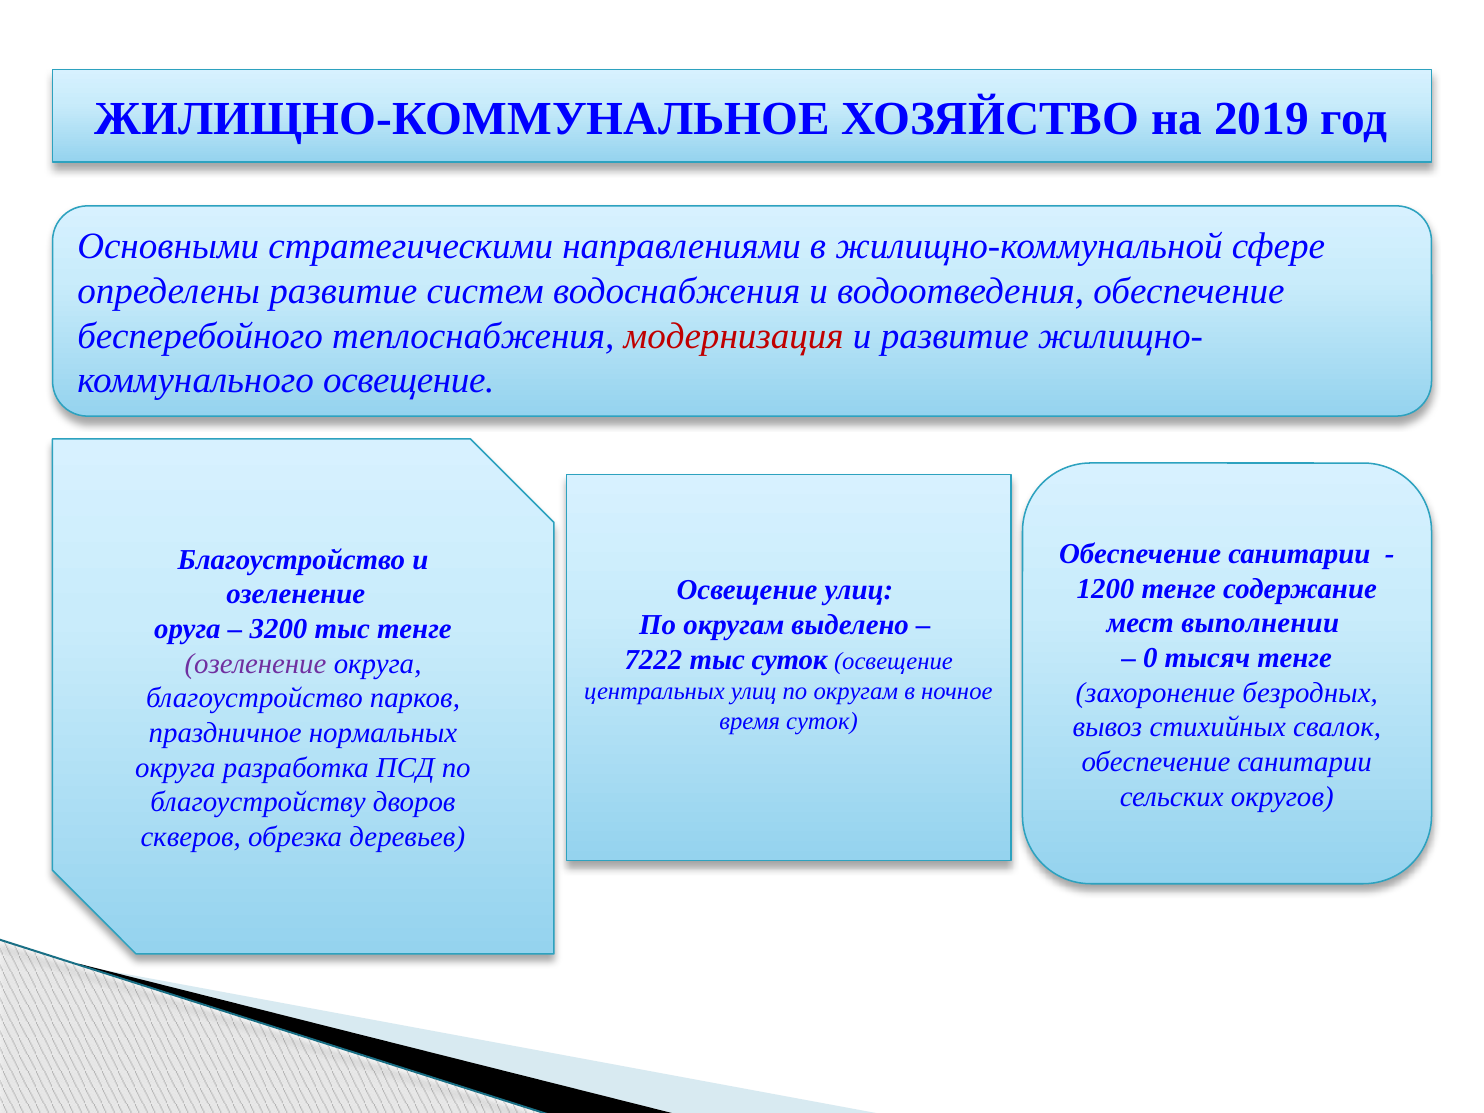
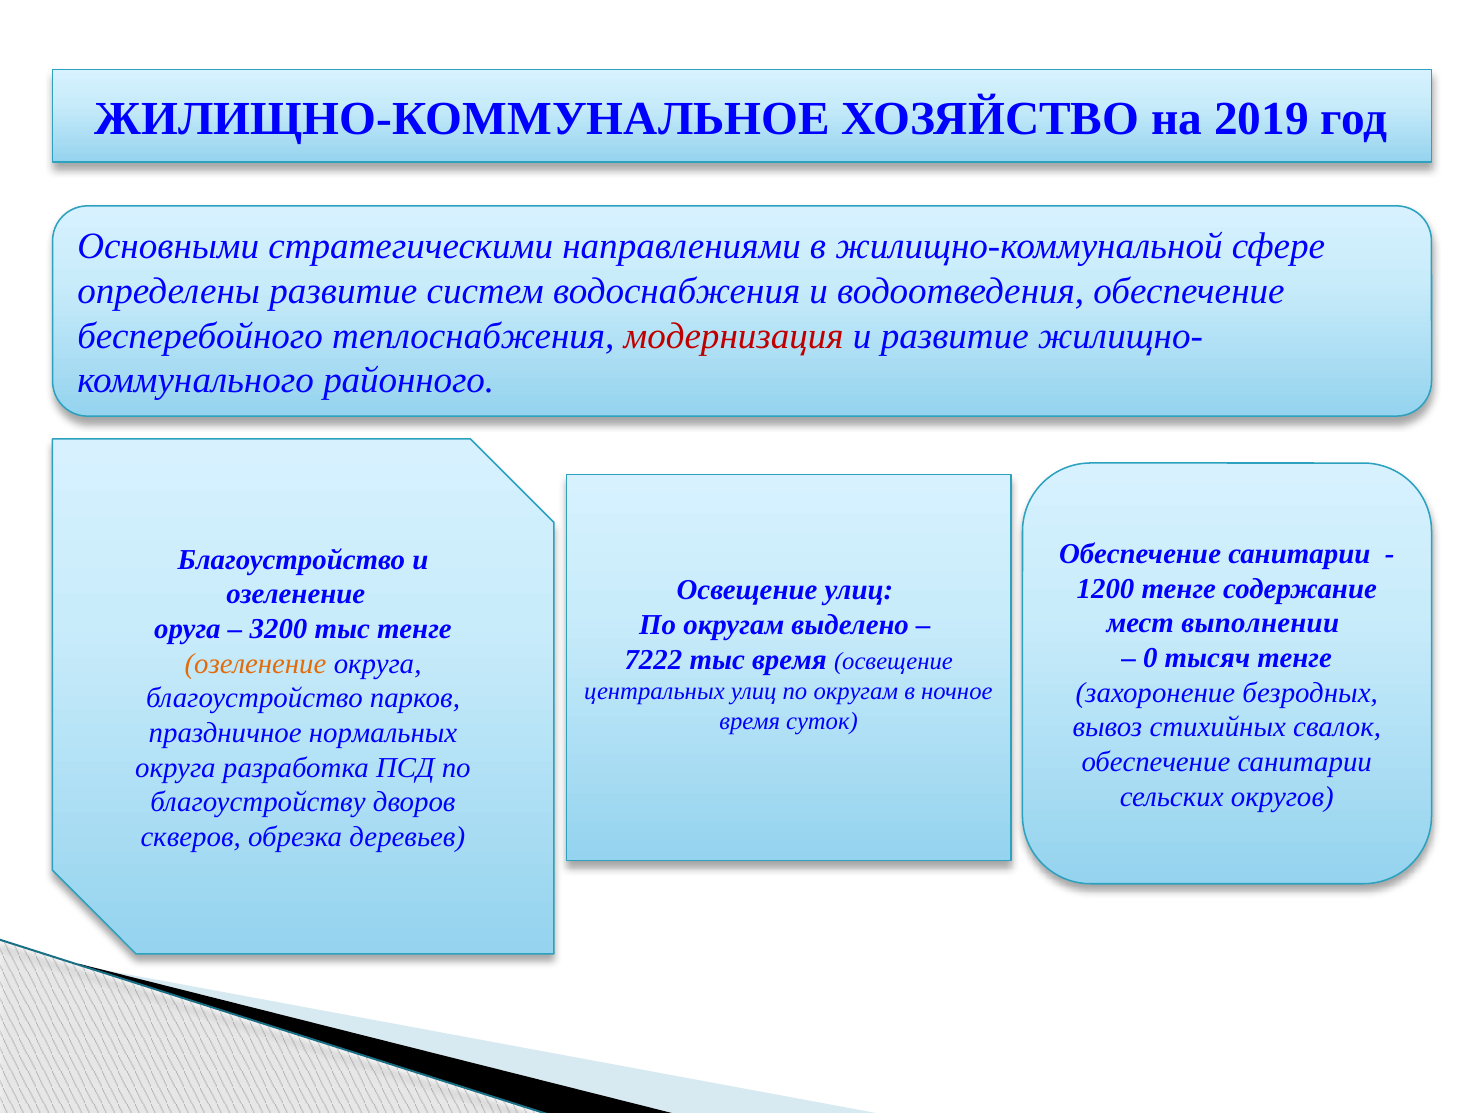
освещение: освещение -> районного (409, 380)
тыс суток: суток -> время (789, 660)
озеленение colour: purple -> orange (255, 664)
